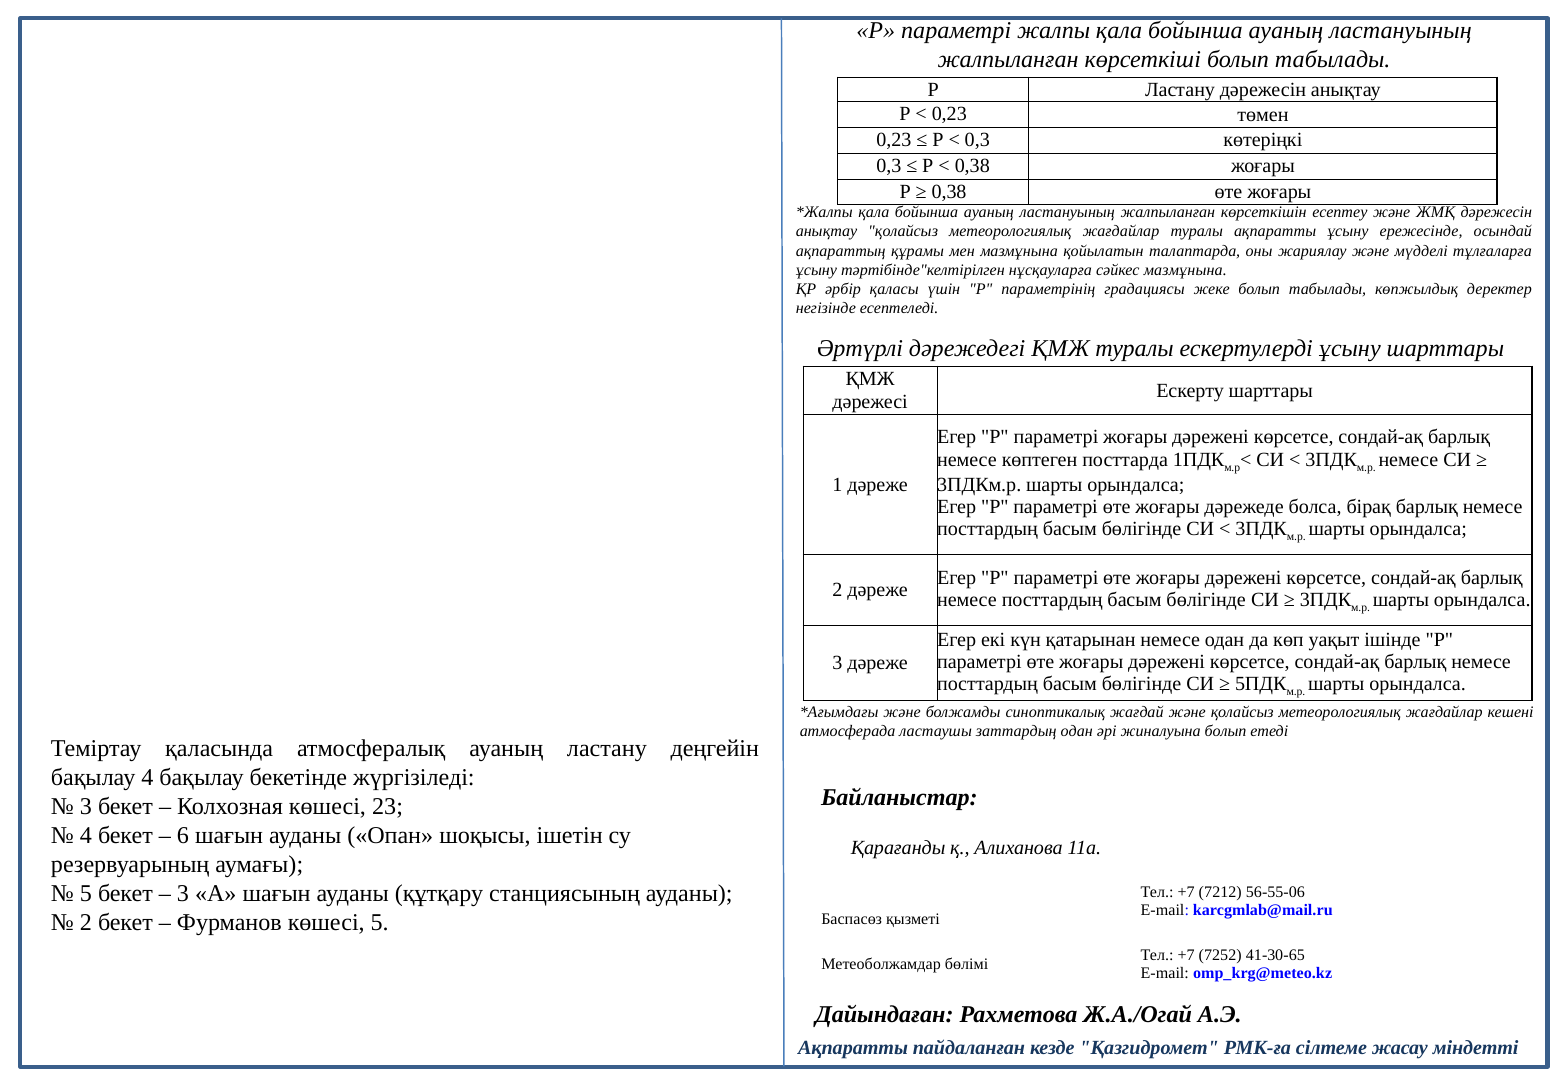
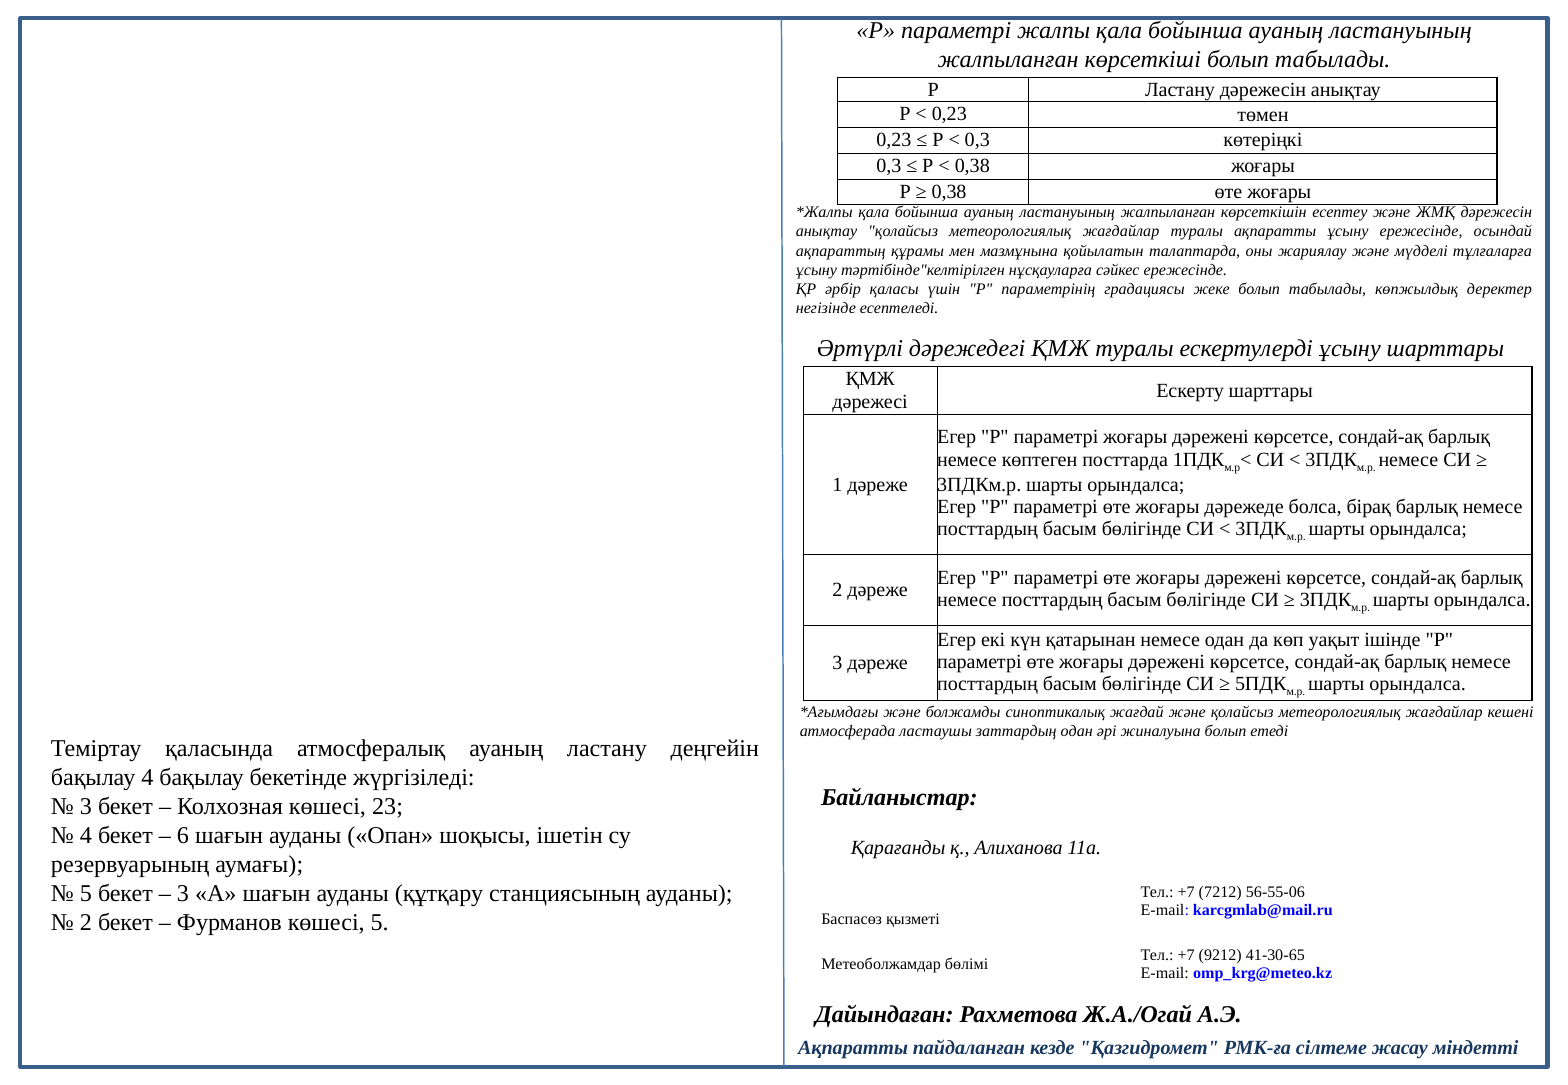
сәйкес мазмұнына: мазмұнына -> ережесінде (1185, 270)
7252: 7252 -> 9212 (1220, 956)
